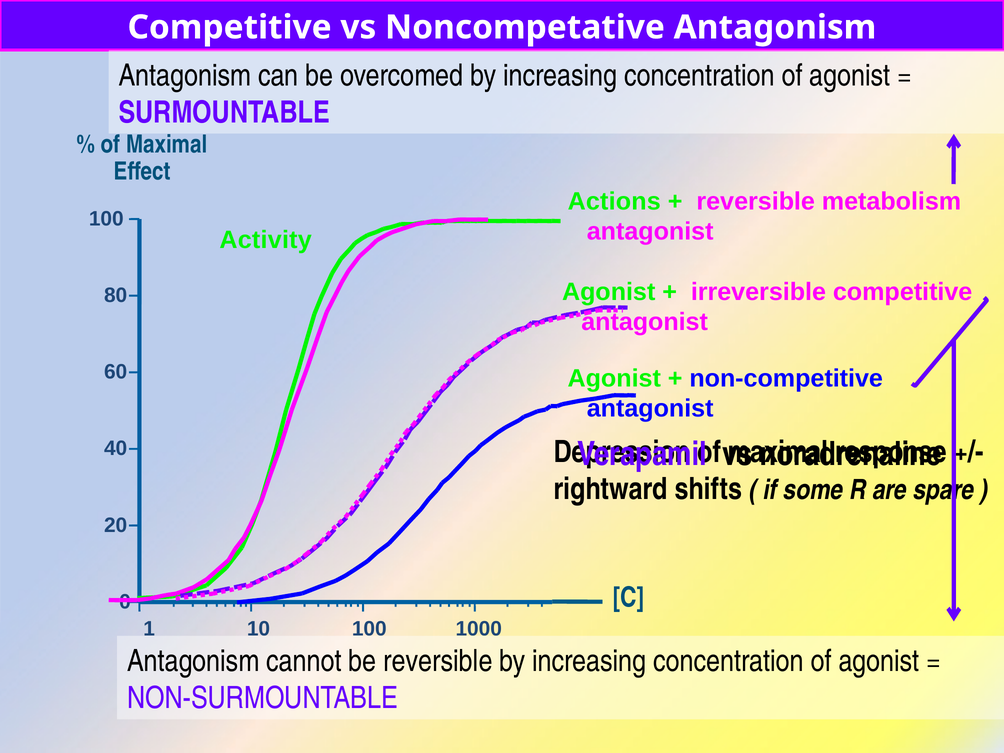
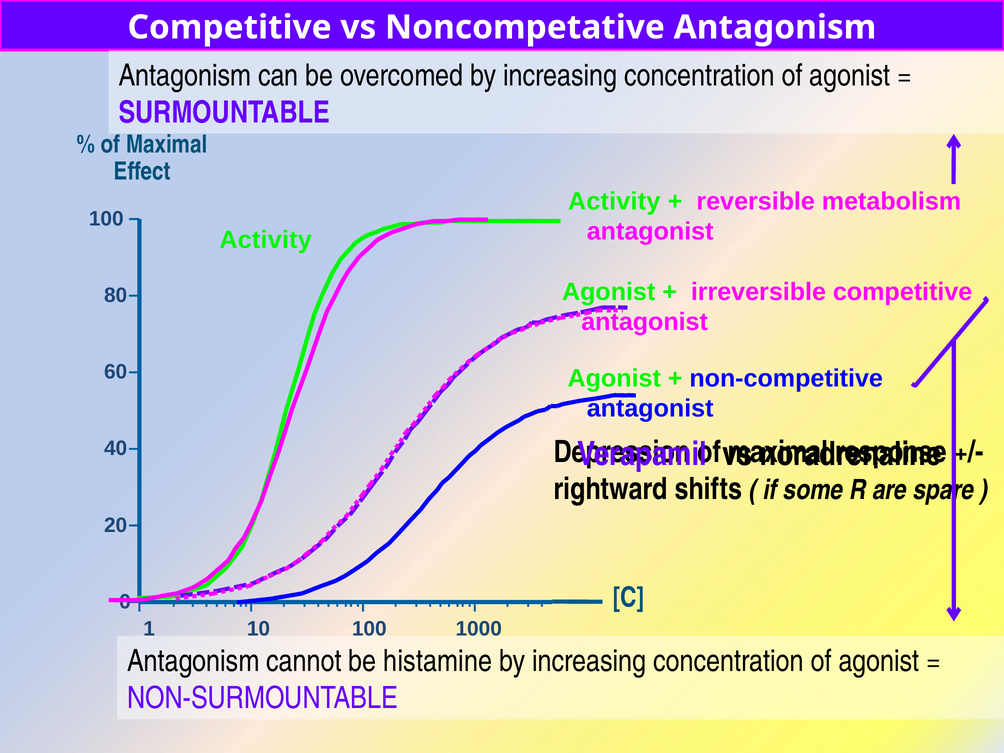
Actions: Actions -> Activity (614, 202)
be reversible: reversible -> histamine (438, 661)
